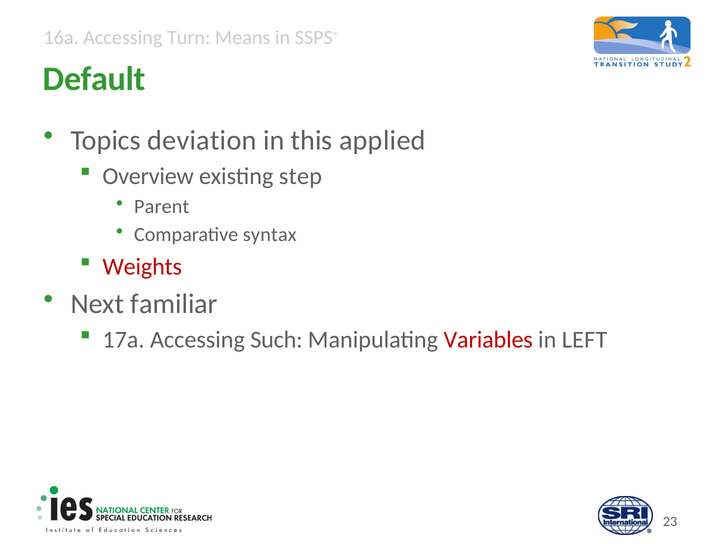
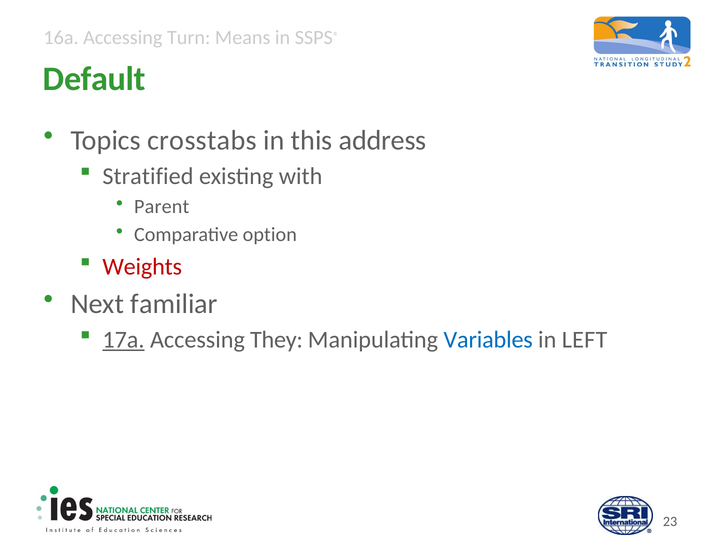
deviation: deviation -> crosstabs (202, 140)
applied: applied -> address (383, 140)
Overview: Overview -> Stratified (148, 176)
step: step -> with (301, 176)
syntax: syntax -> option (270, 235)
17a underline: none -> present (123, 340)
Such: Such -> They (276, 340)
Variables colour: red -> blue (488, 340)
